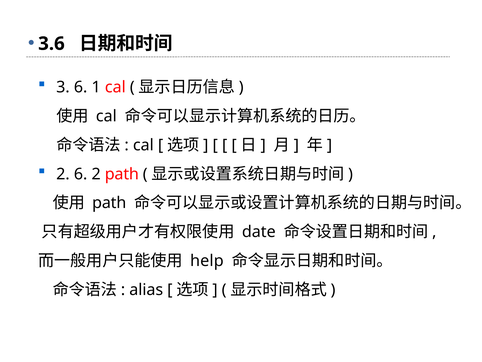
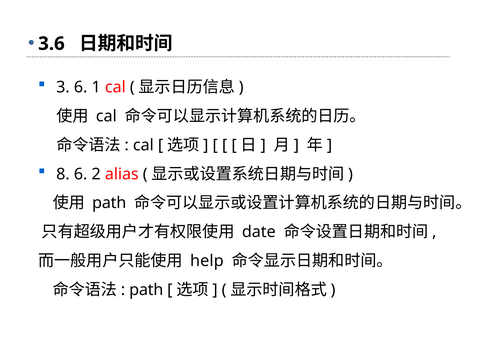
2: 2 -> 8 (63, 174)
2 path: path -> alias (122, 174)
alias: alias -> path (146, 289)
